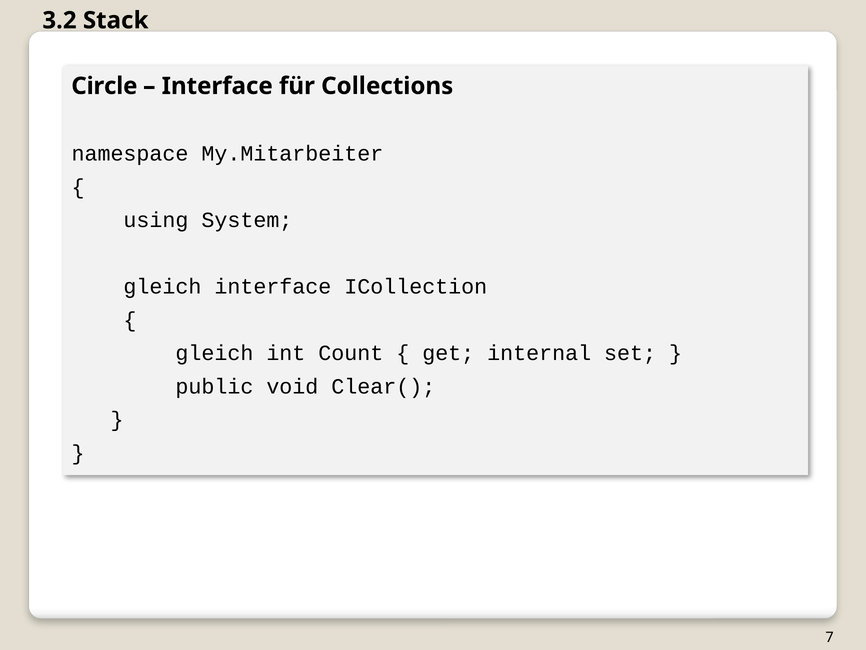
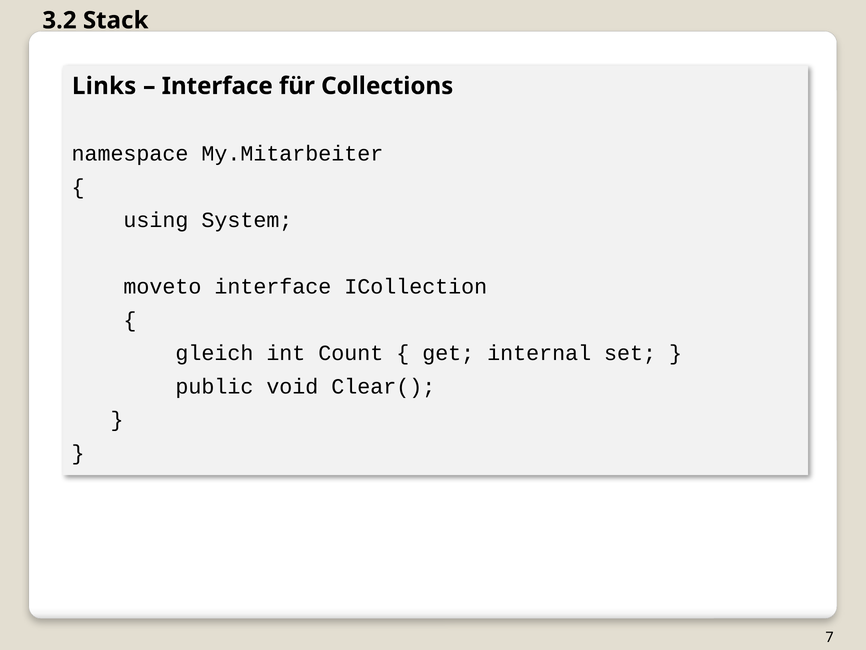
Circle: Circle -> Links (104, 86)
gleich: gleich -> moveto (162, 287)
